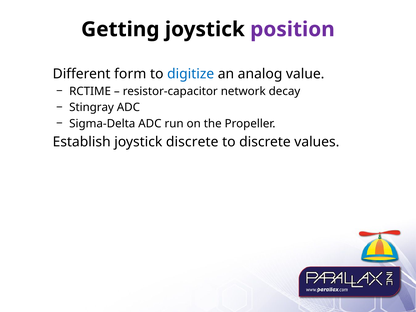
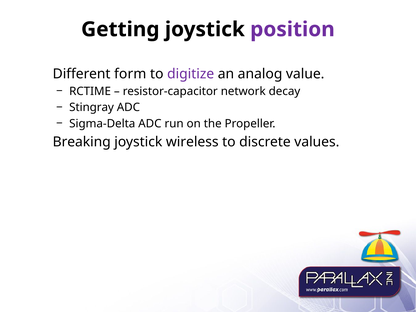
digitize colour: blue -> purple (191, 74)
Establish: Establish -> Breaking (82, 142)
joystick discrete: discrete -> wireless (192, 142)
